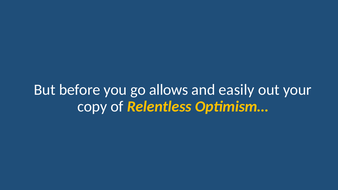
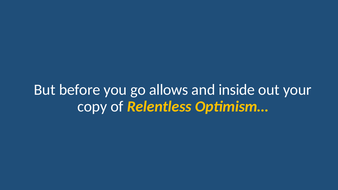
easily: easily -> inside (237, 90)
